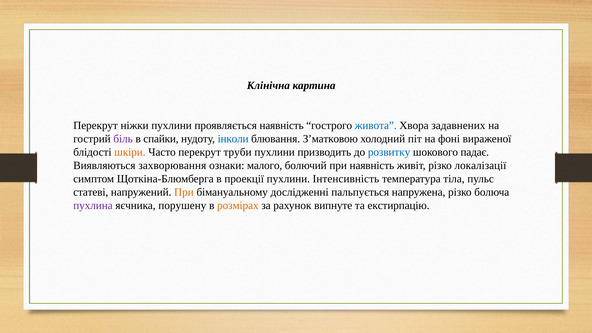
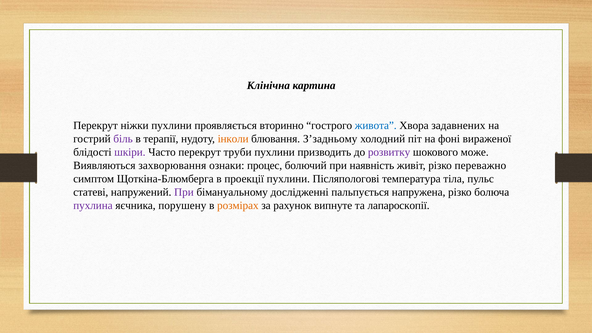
проявляється наявність: наявність -> вторинно (282, 126)
спайки: спайки -> терапії (161, 139)
інколи colour: blue -> orange (233, 139)
З’матковою: З’матковою -> З’задньому (330, 139)
шкіри colour: orange -> purple (130, 152)
розвитку colour: blue -> purple (389, 152)
падає: падає -> може (475, 152)
малого: малого -> процес (265, 165)
локалізації: локалізації -> переважно (480, 165)
Інтенсивність: Інтенсивність -> Післяпологові (346, 179)
При colour: orange -> purple (184, 192)
екстирпацію: екстирпацію -> лапароскопії (399, 205)
